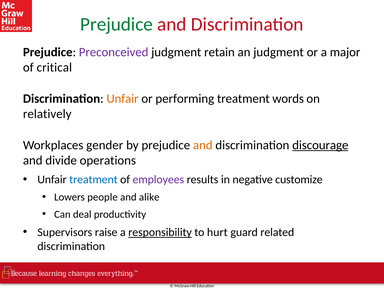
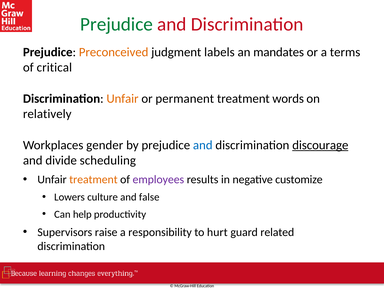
Preconceived colour: purple -> orange (114, 52)
retain: retain -> labels (219, 52)
an judgment: judgment -> mandates (279, 52)
major: major -> terms (345, 52)
performing: performing -> permanent (185, 99)
and colour: orange -> blue (203, 145)
operations: operations -> scheduling (108, 160)
treatment colour: blue -> orange (93, 180)
people: people -> culture (103, 197)
alike: alike -> false (149, 197)
deal: deal -> help (82, 214)
responsibility underline: present -> none (160, 232)
